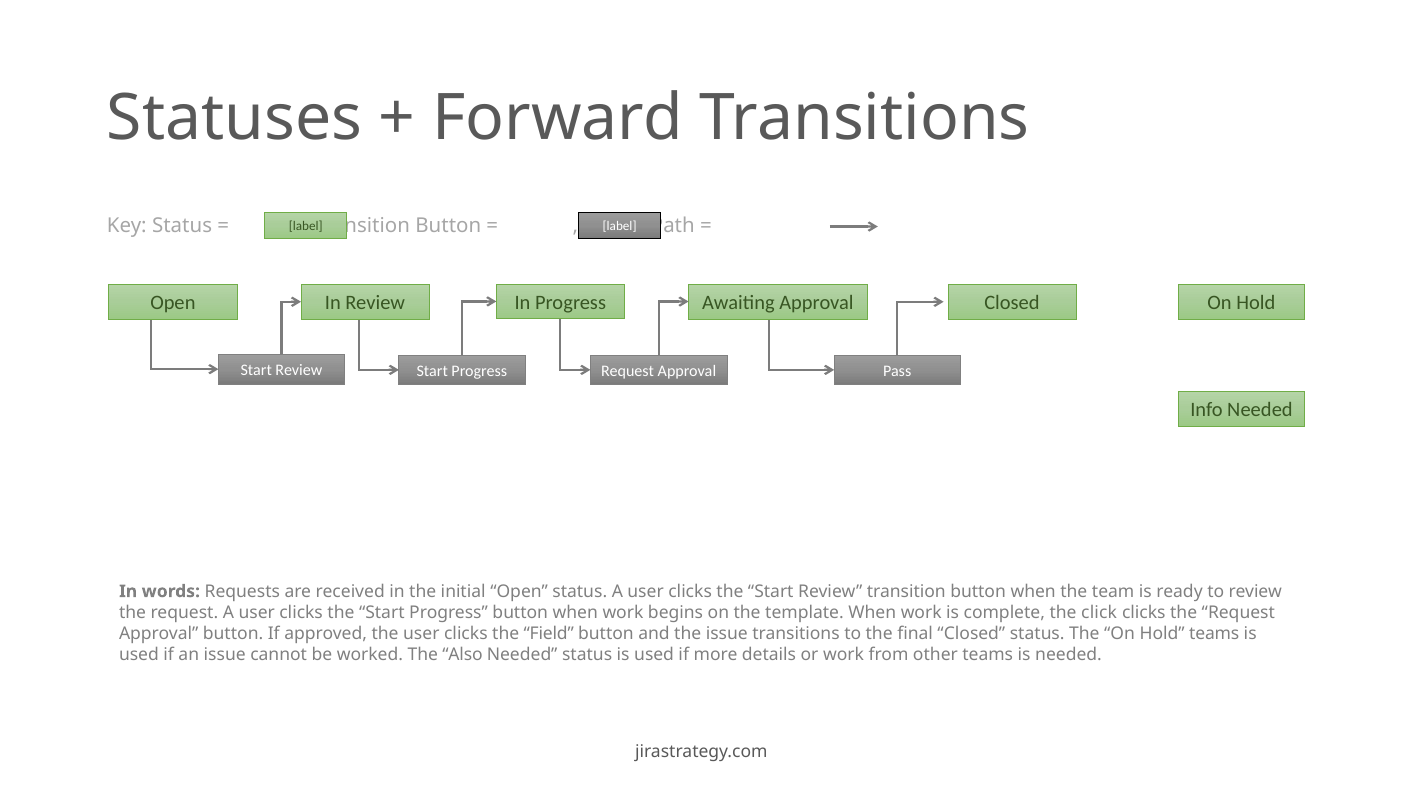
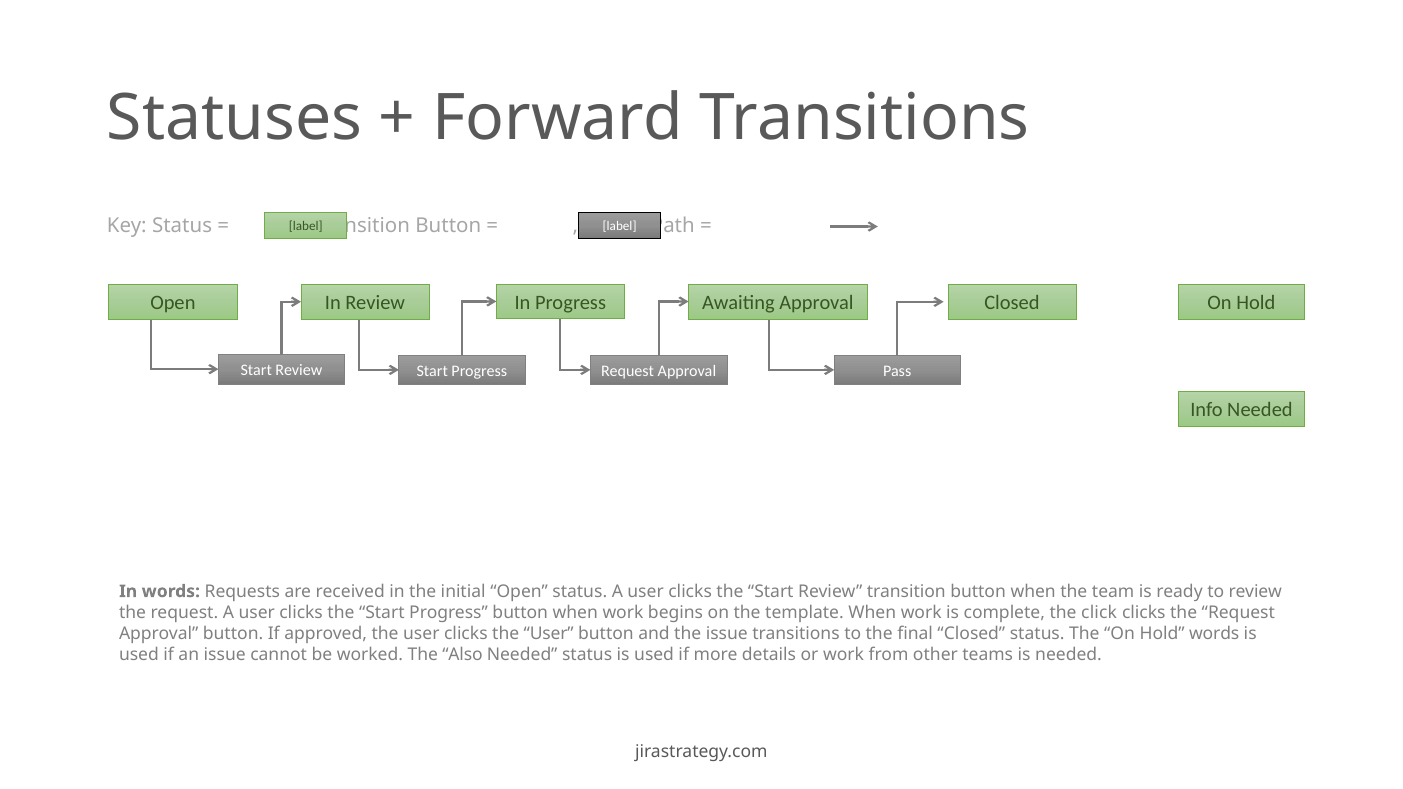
clicks the Field: Field -> User (549, 634)
Hold teams: teams -> words (1214, 634)
